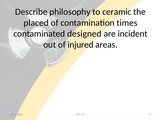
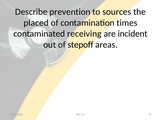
philosophy: philosophy -> prevention (70, 12)
ceramic: ceramic -> sources (117, 12)
designed: designed -> receiving (84, 34)
injured: injured -> stepoff (81, 45)
